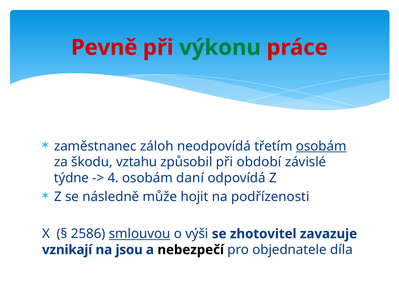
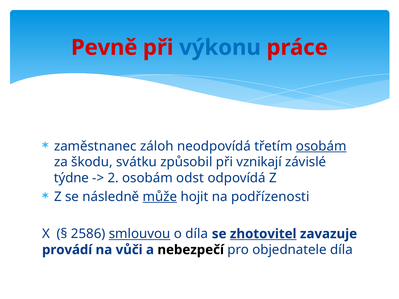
výkonu colour: green -> blue (220, 48)
vztahu: vztahu -> svátku (137, 162)
období: období -> vznikají (259, 162)
4: 4 -> 2 (113, 178)
daní: daní -> odst (190, 178)
může underline: none -> present (160, 197)
o výši: výši -> díla (197, 234)
zhotovitel underline: none -> present (263, 234)
vznikají: vznikají -> provádí (67, 250)
jsou: jsou -> vůči (129, 250)
